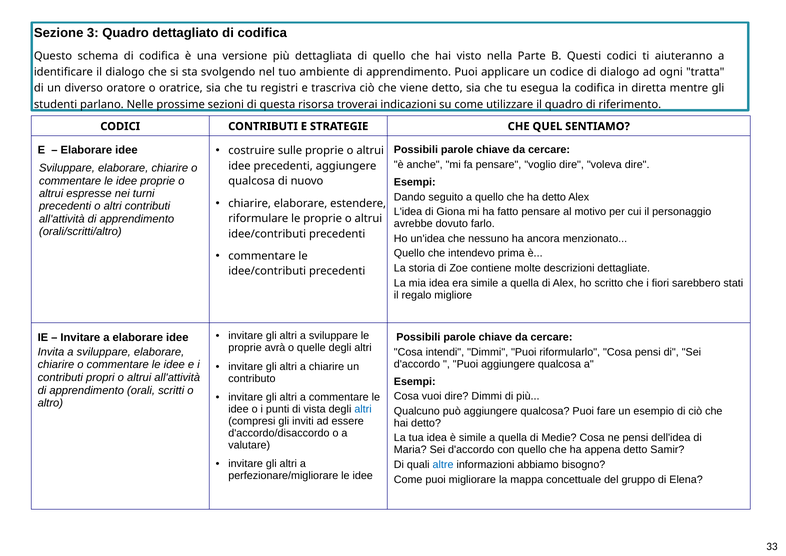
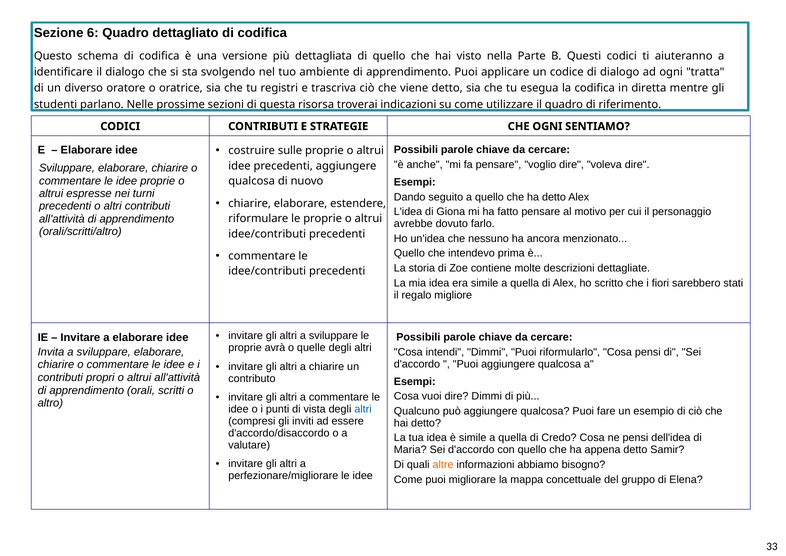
3: 3 -> 6 (93, 33)
CHE QUEL: QUEL -> OGNI (547, 126)
Medie: Medie -> Credo (559, 438)
altre colour: blue -> orange (443, 465)
